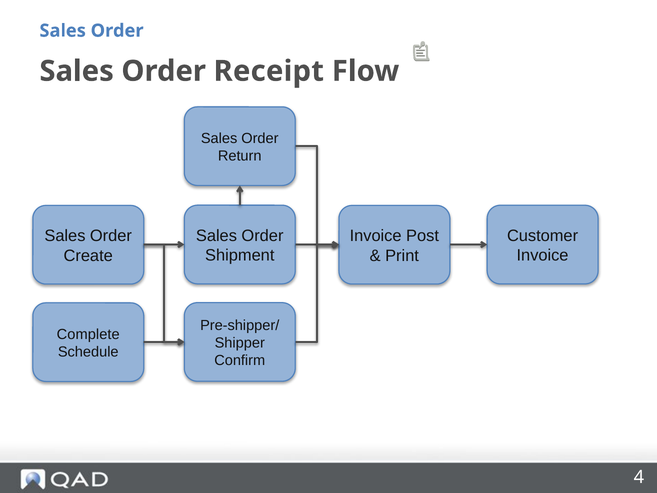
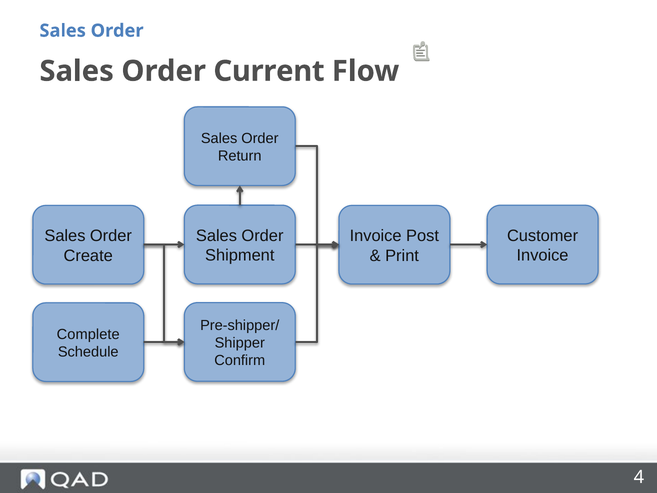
Receipt: Receipt -> Current (269, 71)
